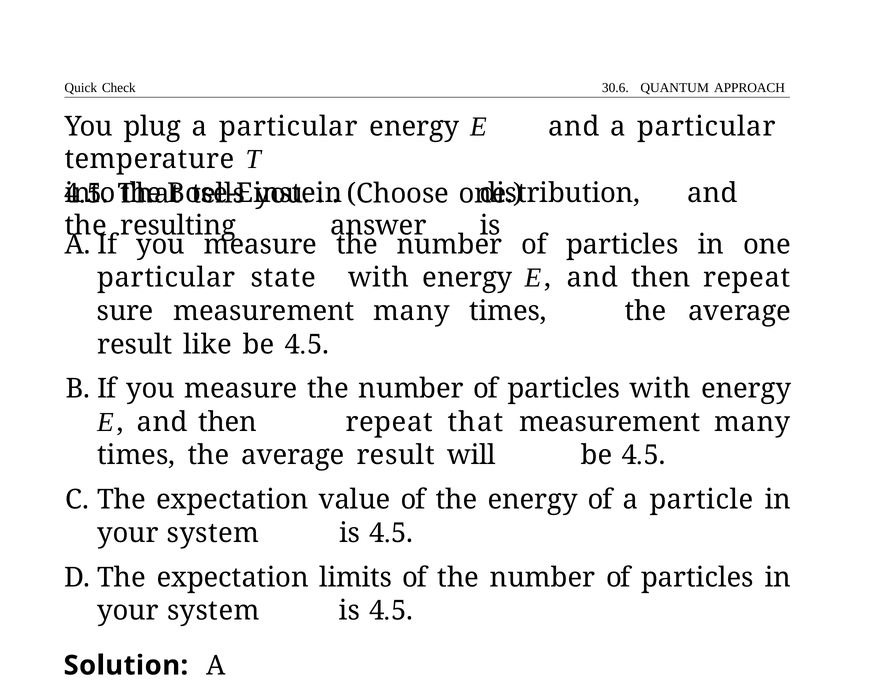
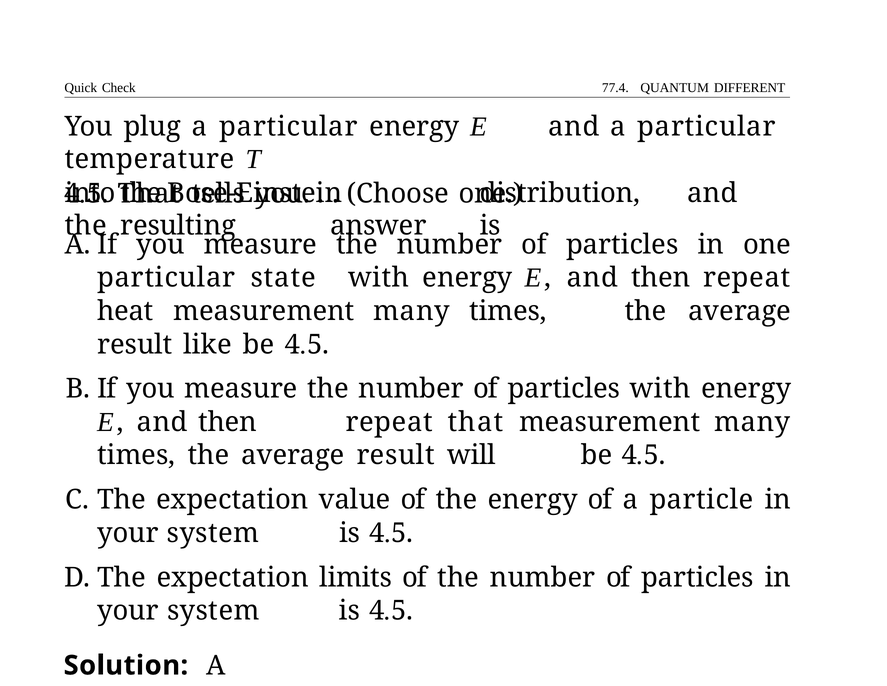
30.6: 30.6 -> 77.4 (615, 88)
APPROACH: APPROACH -> DIFFERENT (750, 88)
sure: sure -> heat (125, 311)
